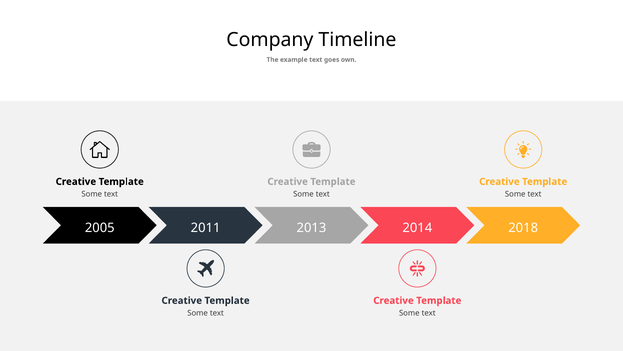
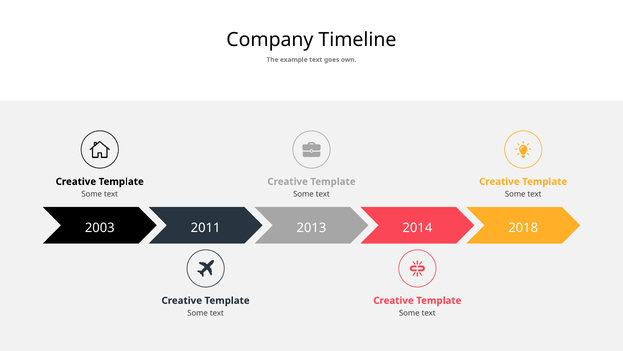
2005: 2005 -> 2003 (100, 228)
